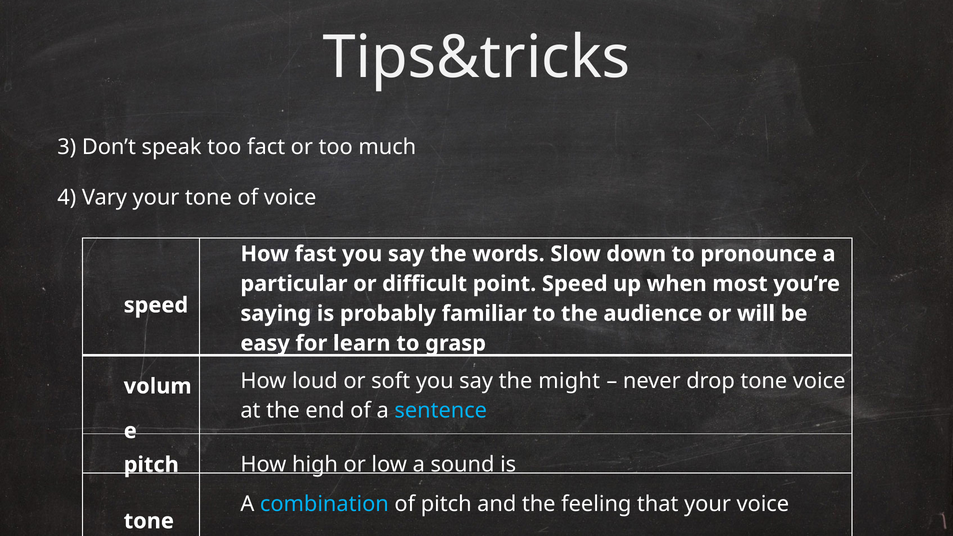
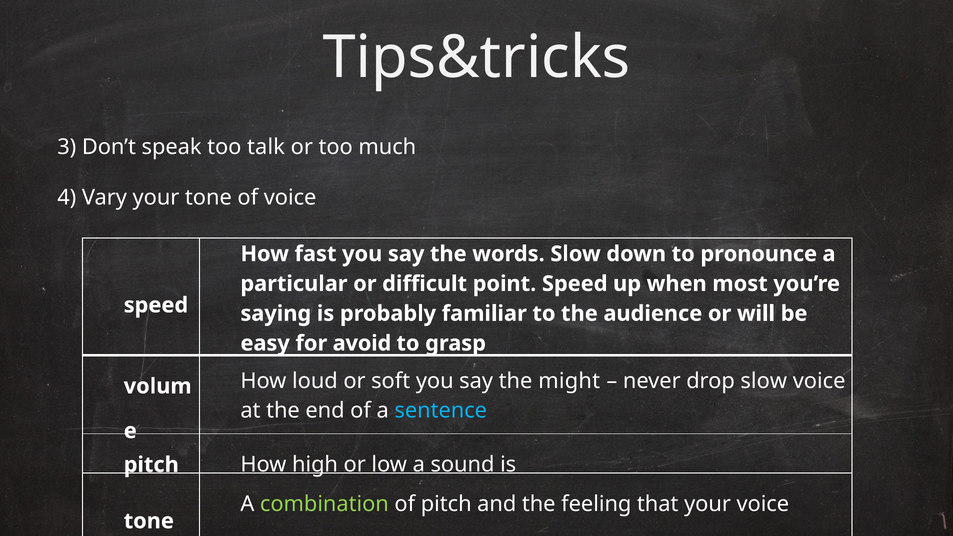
fact: fact -> talk (266, 147)
learn: learn -> avoid (362, 343)
drop tone: tone -> slow (764, 381)
combination colour: light blue -> light green (324, 504)
